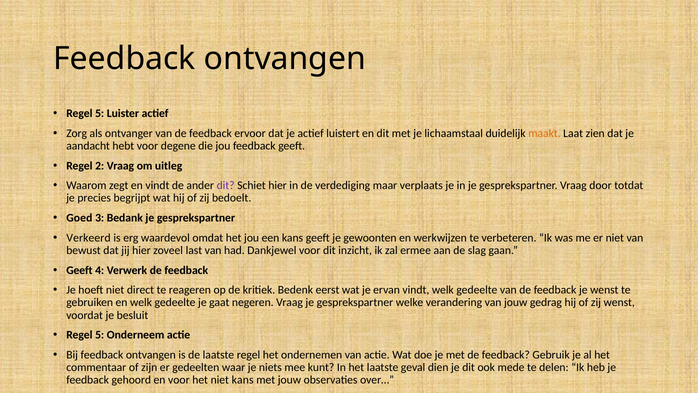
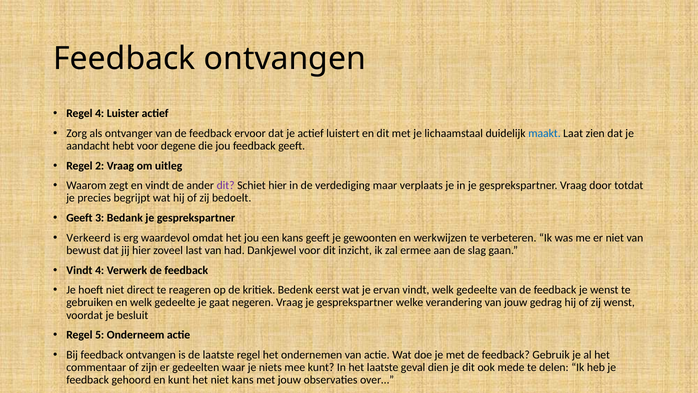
5: 5 -> 4 (100, 113)
maakt colour: orange -> blue (545, 133)
Goed: Goed -> Geeft (79, 218)
Geeft: Geeft -> Vindt (79, 270)
en voor: voor -> kunt (179, 380)
